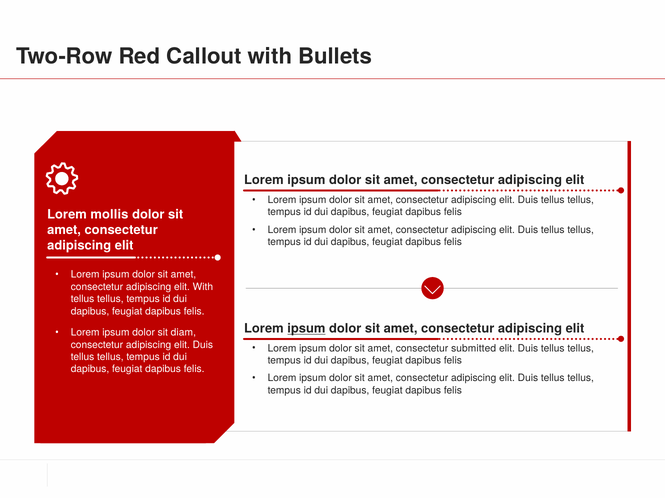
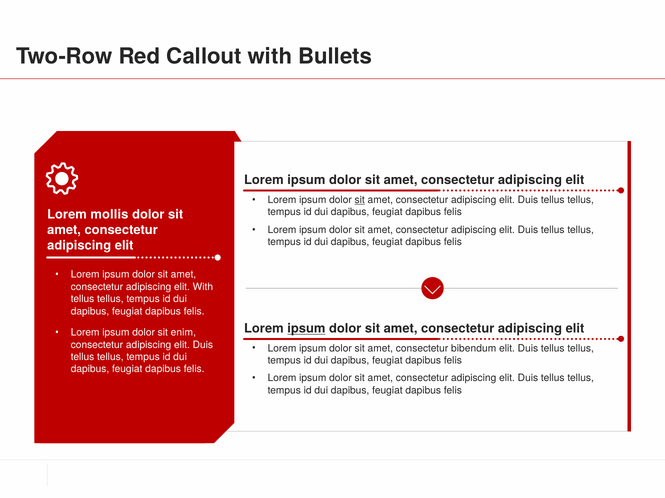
sit underline: none -> present (360, 200)
diam: diam -> enim (183, 333)
submitted: submitted -> bibendum (474, 349)
